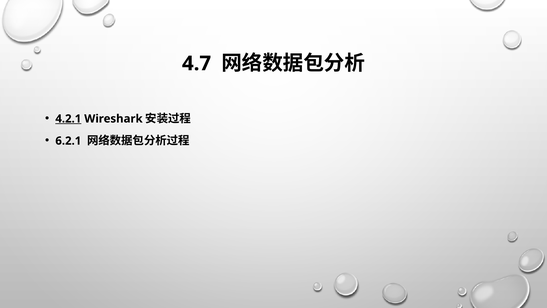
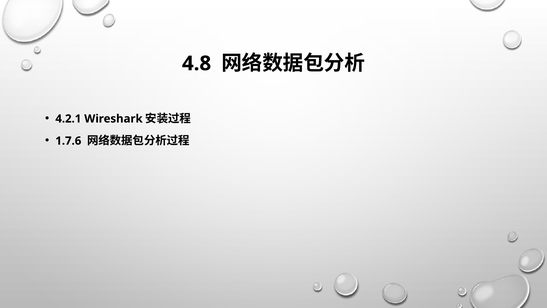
4.7: 4.7 -> 4.8 (197, 63)
4.2.1 underline: present -> none (68, 119)
6.2.1: 6.2.1 -> 1.7.6 (68, 141)
